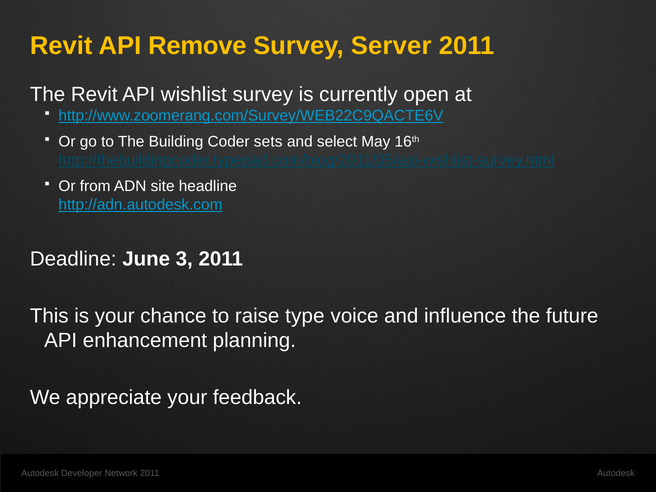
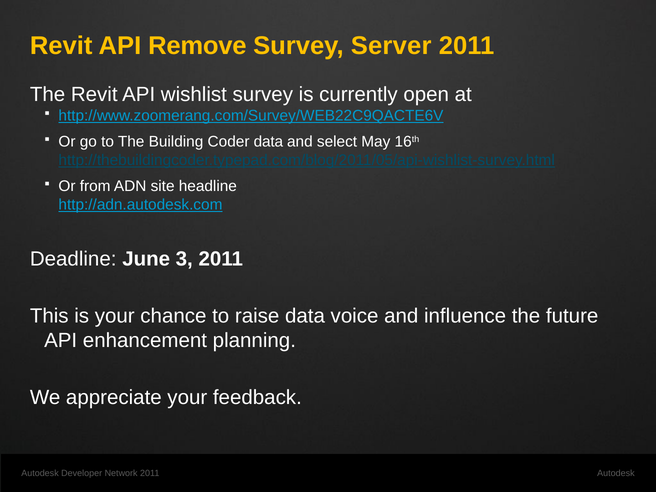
Coder sets: sets -> data (268, 142)
raise type: type -> data (305, 316)
